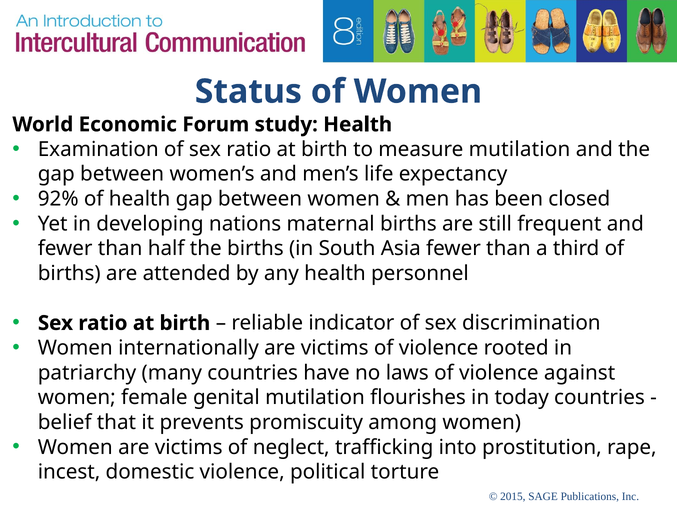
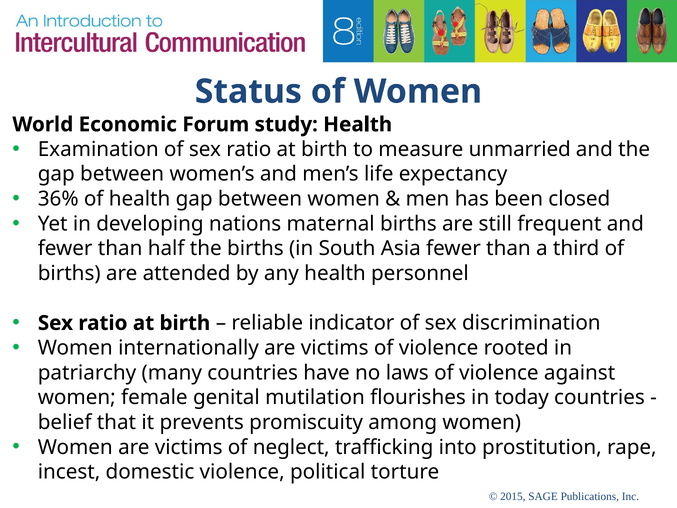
measure mutilation: mutilation -> unmarried (520, 149)
92%: 92% -> 36% (58, 199)
